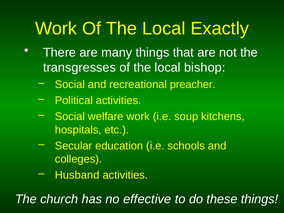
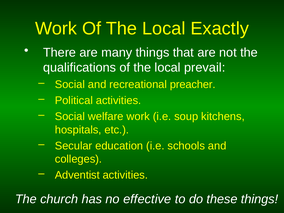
transgresses: transgresses -> qualifications (80, 68)
bishop: bishop -> prevail (205, 68)
Husband: Husband -> Adventist (77, 175)
